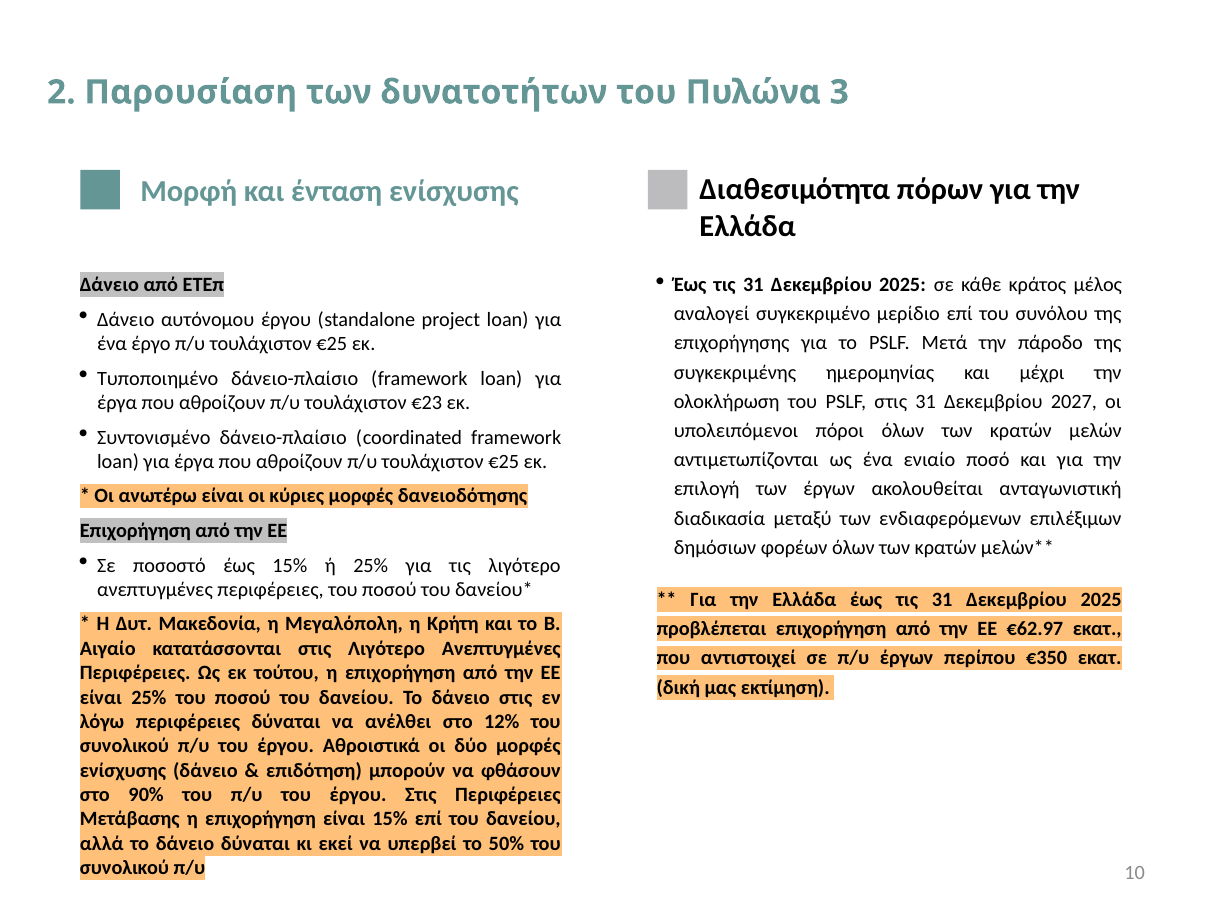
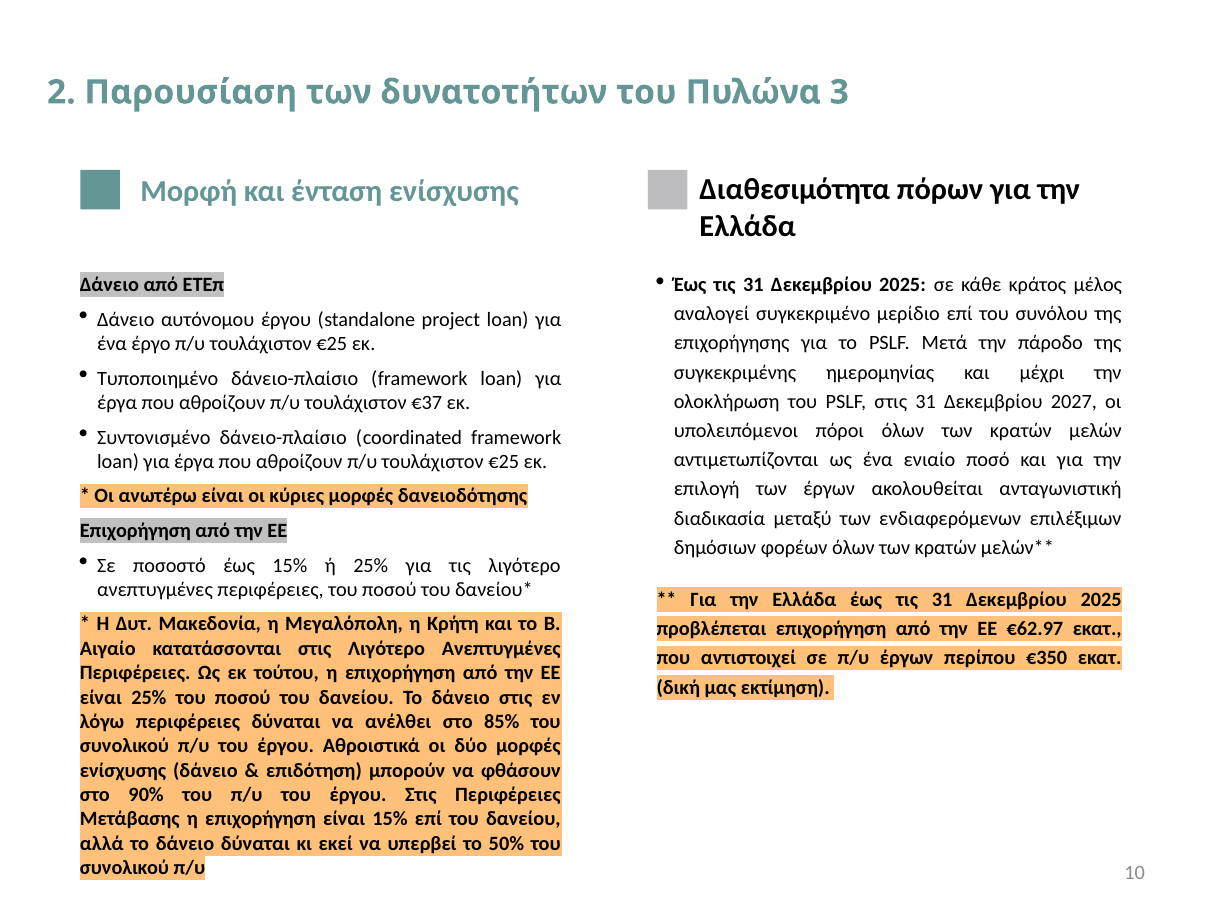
€23: €23 -> €37 (427, 403)
12%: 12% -> 85% (502, 721)
